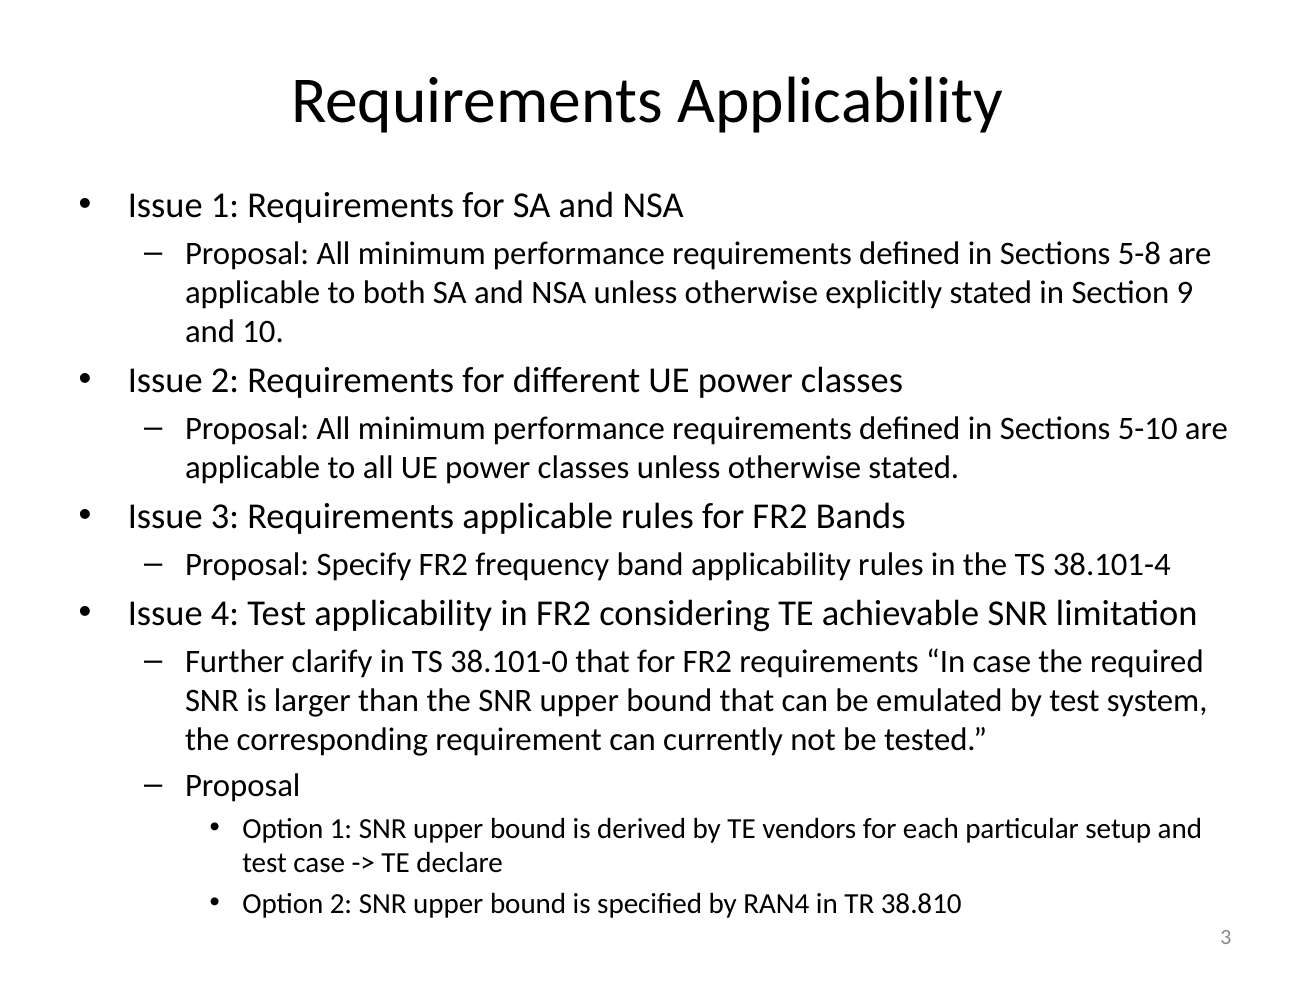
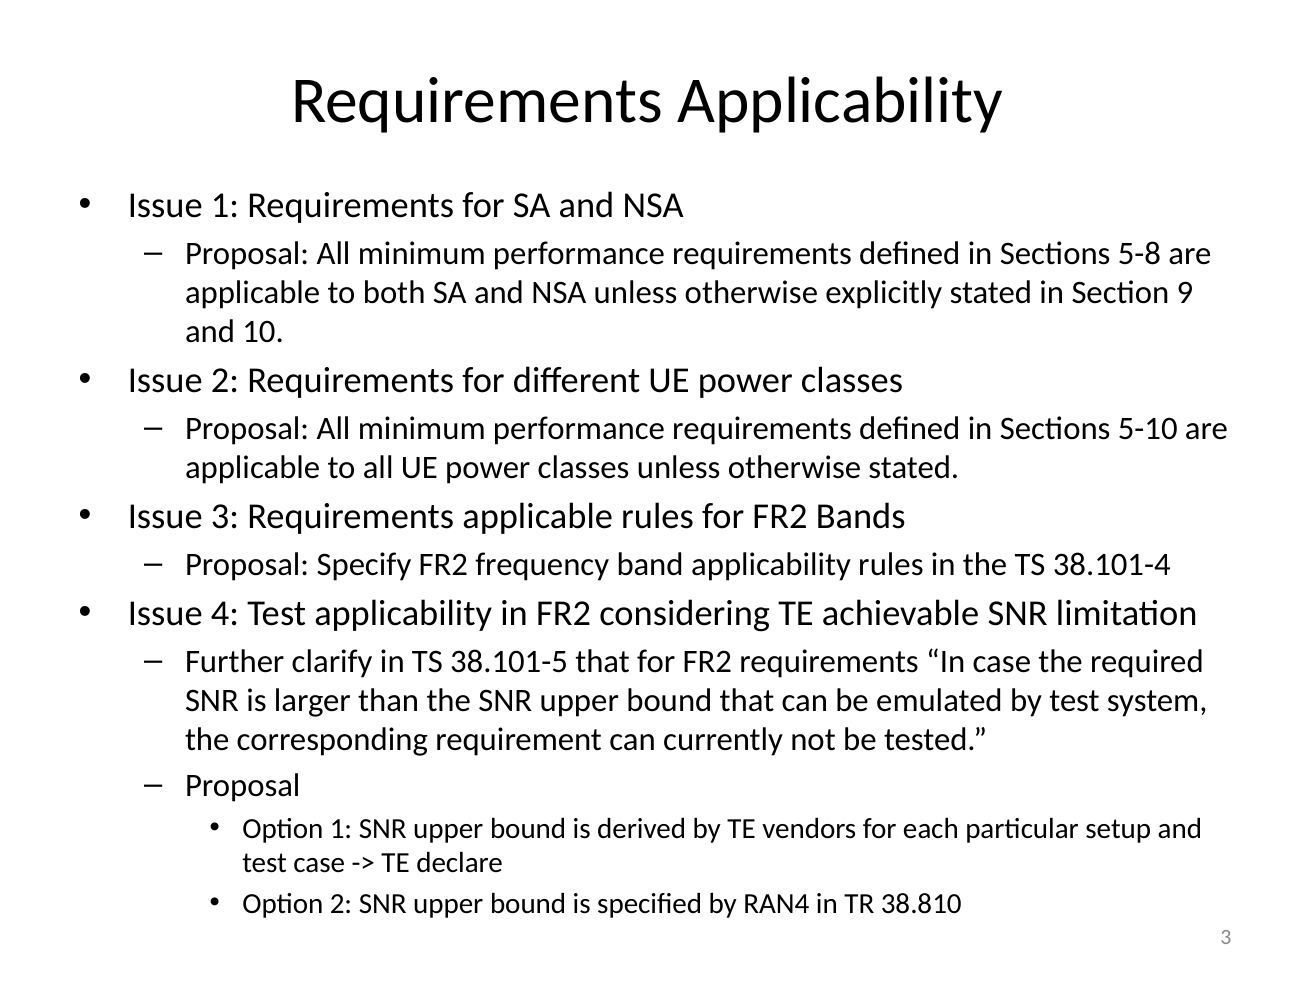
38.101-0: 38.101-0 -> 38.101-5 (509, 662)
